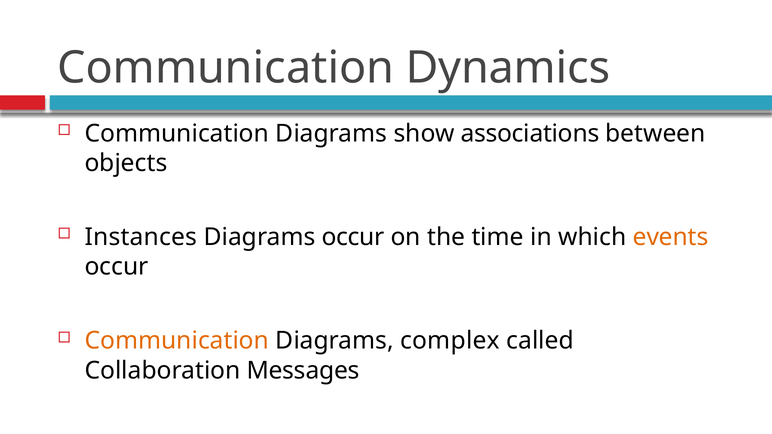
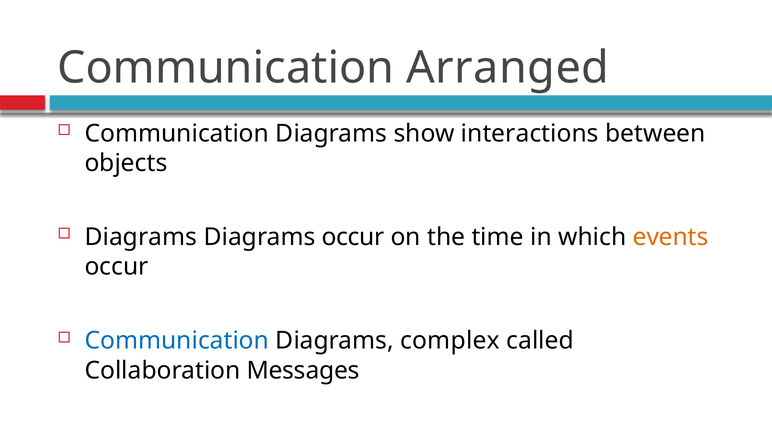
Dynamics: Dynamics -> Arranged (508, 68)
associations: associations -> interactions (530, 134)
Instances: Instances -> Diagrams (141, 237)
Communication colour: orange -> blue (177, 341)
